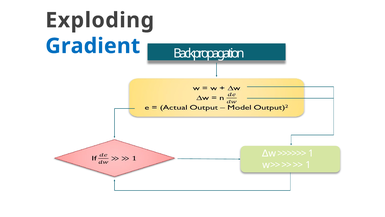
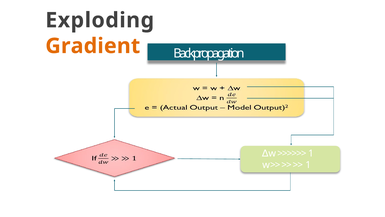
Gradient colour: blue -> orange (93, 46)
